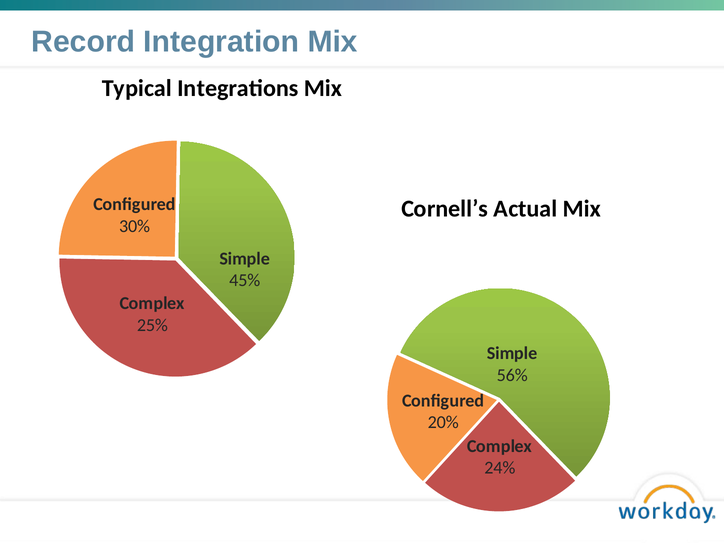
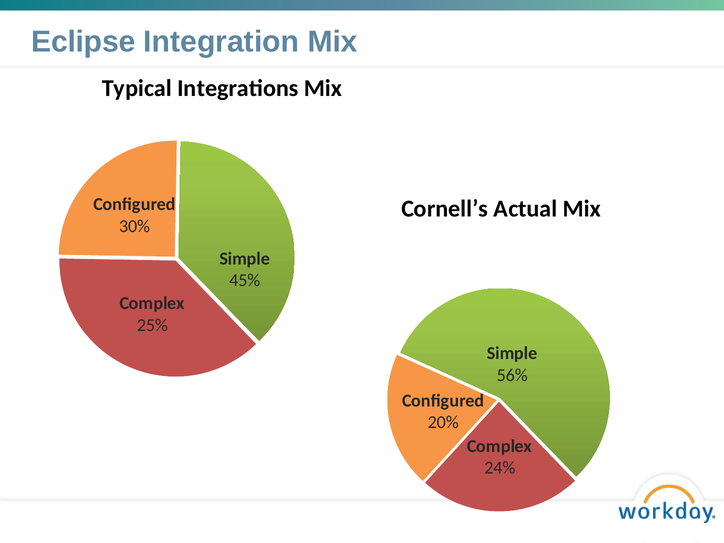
Record: Record -> Eclipse (83, 42)
